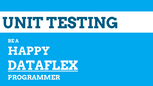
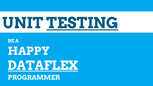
TESTING underline: none -> present (82, 23)
